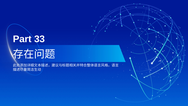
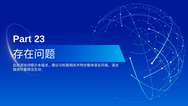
33: 33 -> 23 (40, 39)
